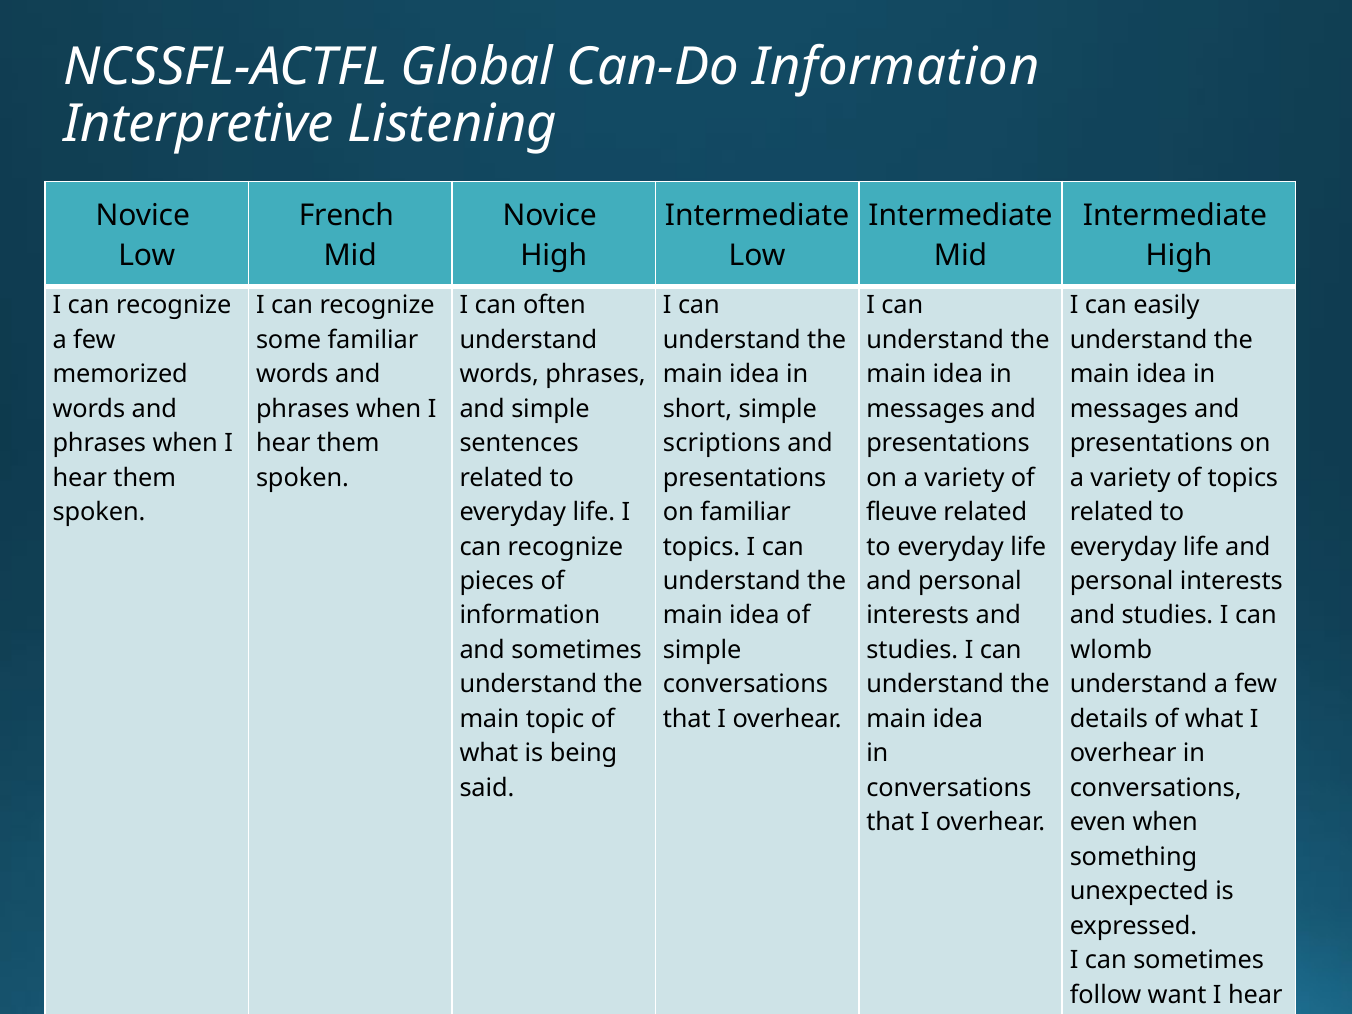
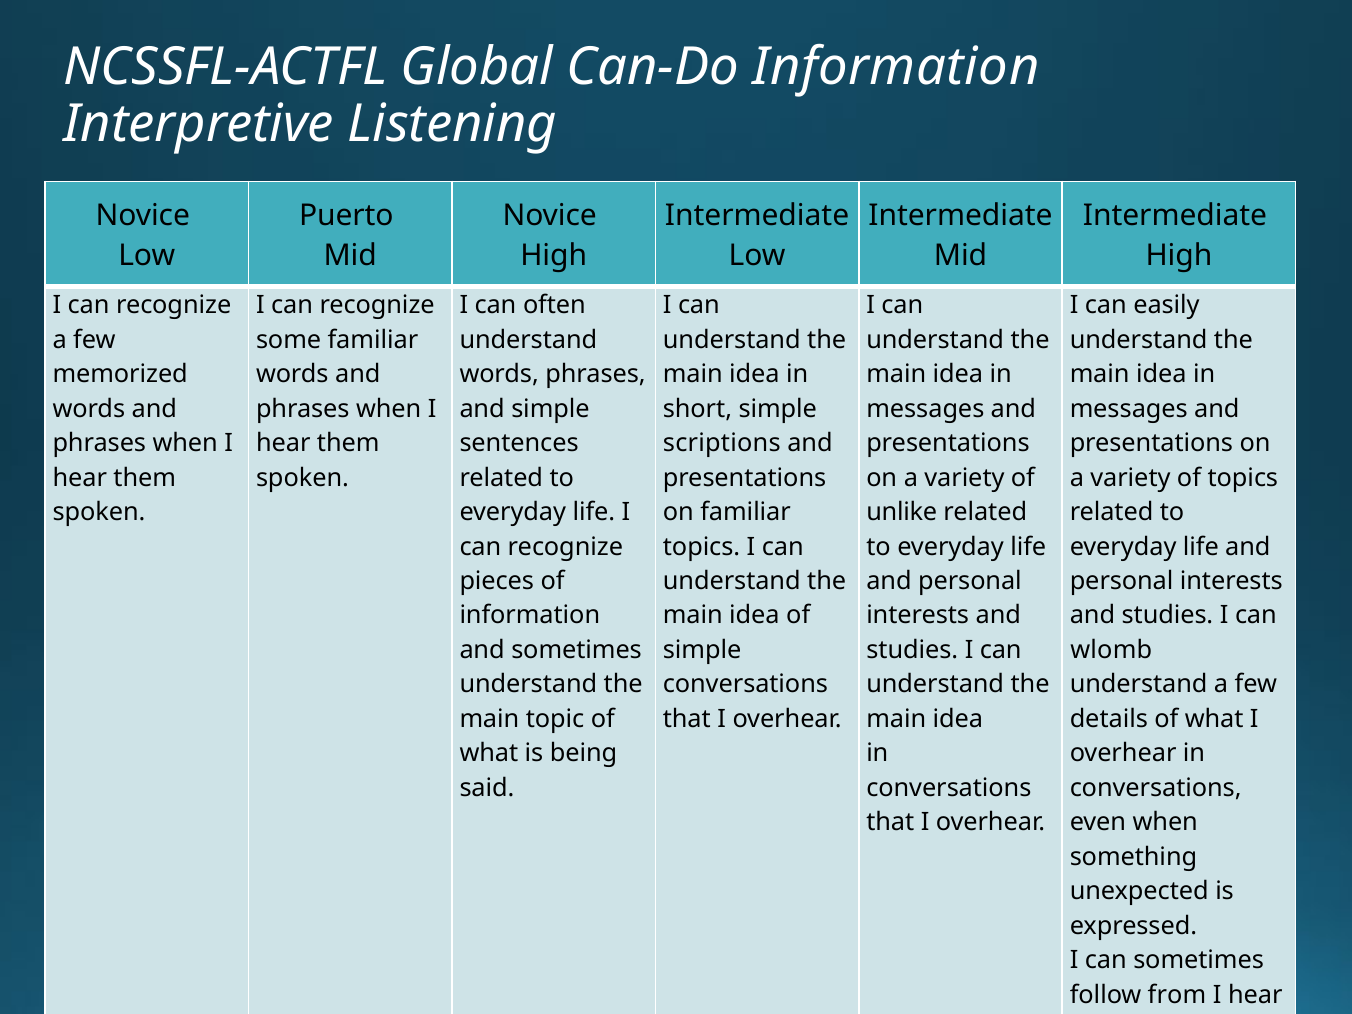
French: French -> Puerto (346, 215)
fleuve: fleuve -> unlike (902, 512)
want: want -> from (1177, 995)
